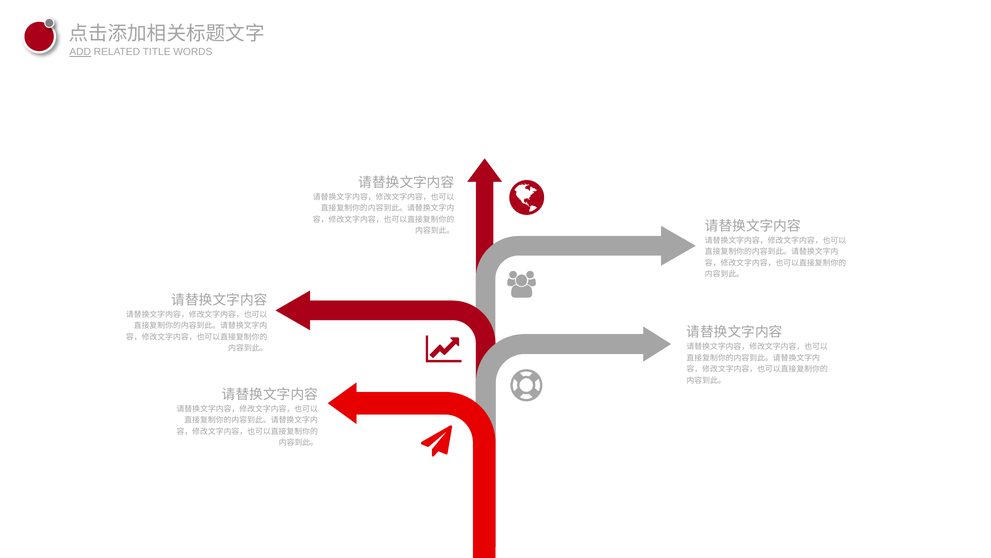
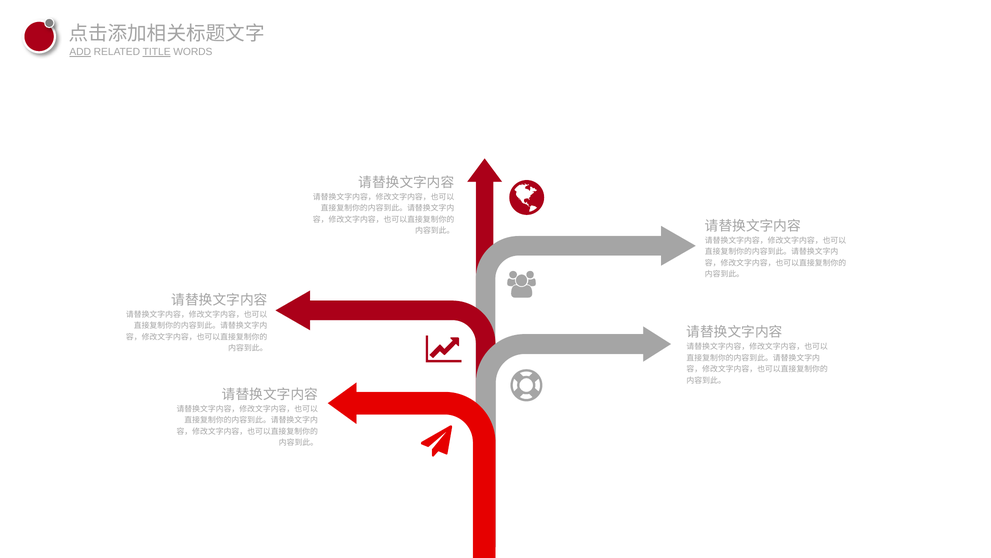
TITLE underline: none -> present (157, 52)
